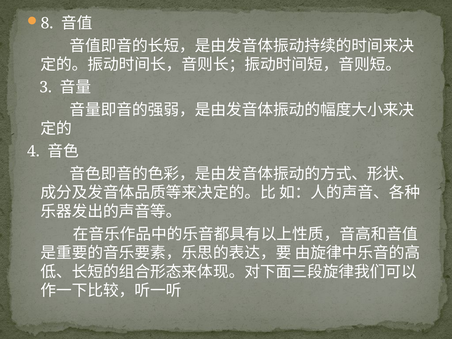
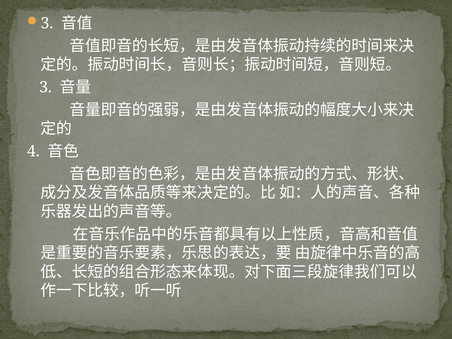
8: 8 -> 3 (47, 23)
